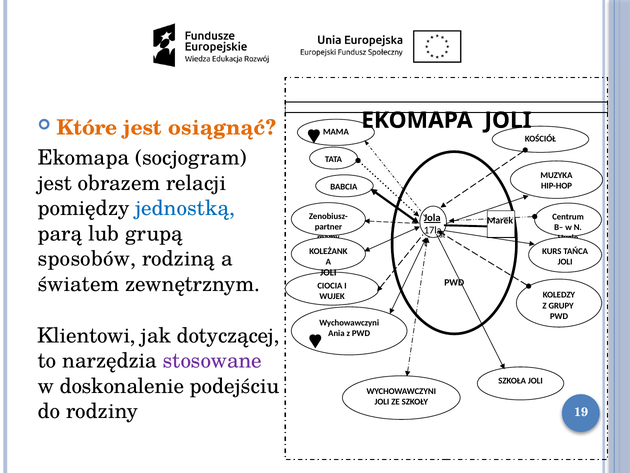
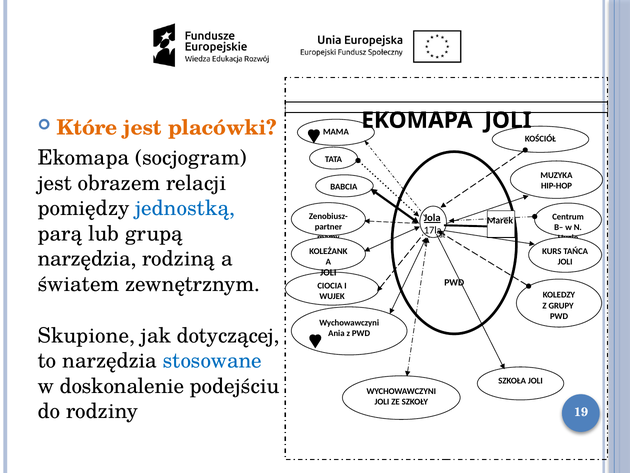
osiągnąć: osiągnąć -> placówki (222, 127)
sposobów: sposobów -> narzędzia (87, 259)
Klientowi: Klientowi -> Skupione (86, 335)
stosowane colour: purple -> blue (212, 361)
